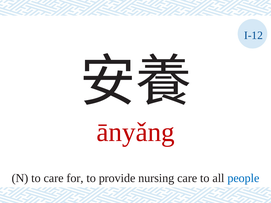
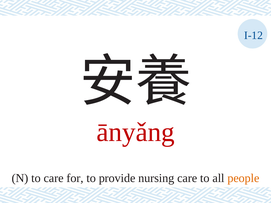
people colour: blue -> orange (243, 178)
